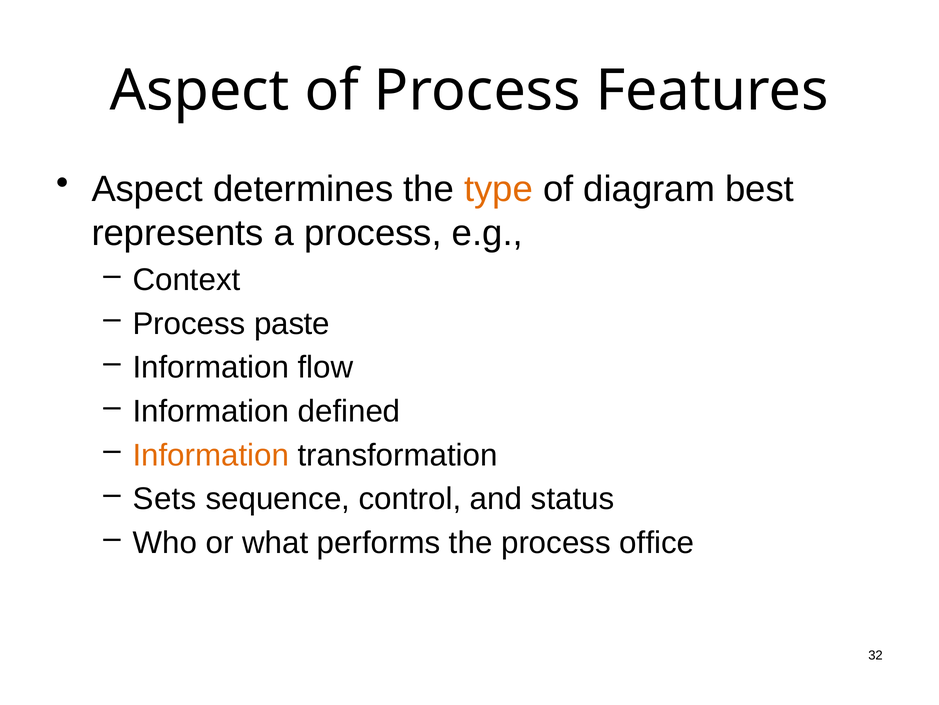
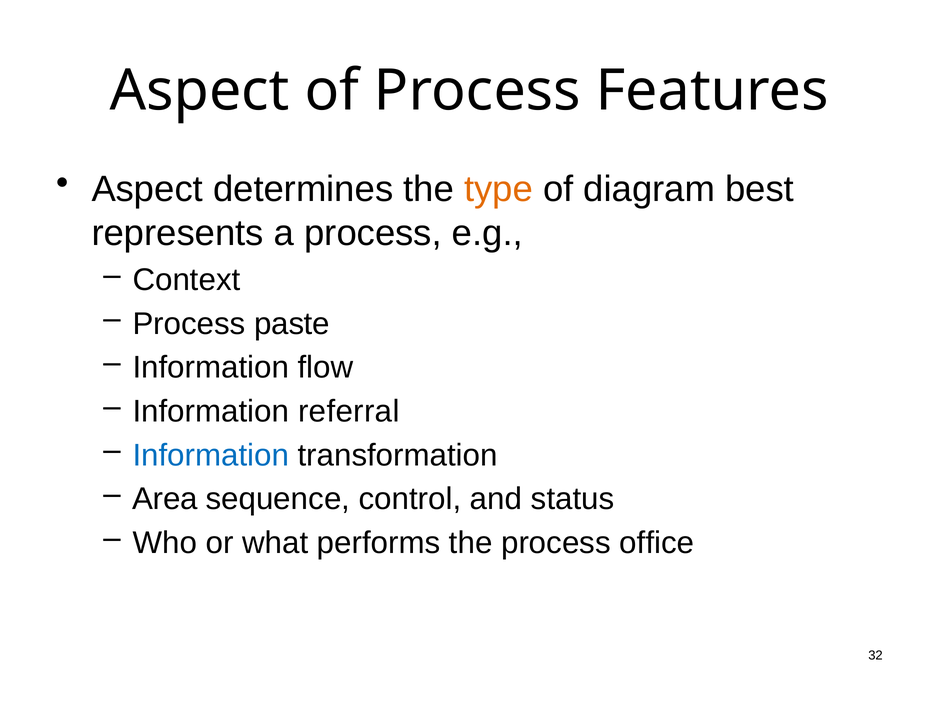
defined: defined -> referral (349, 411)
Information colour: orange -> blue (211, 455)
Sets: Sets -> Area (165, 499)
